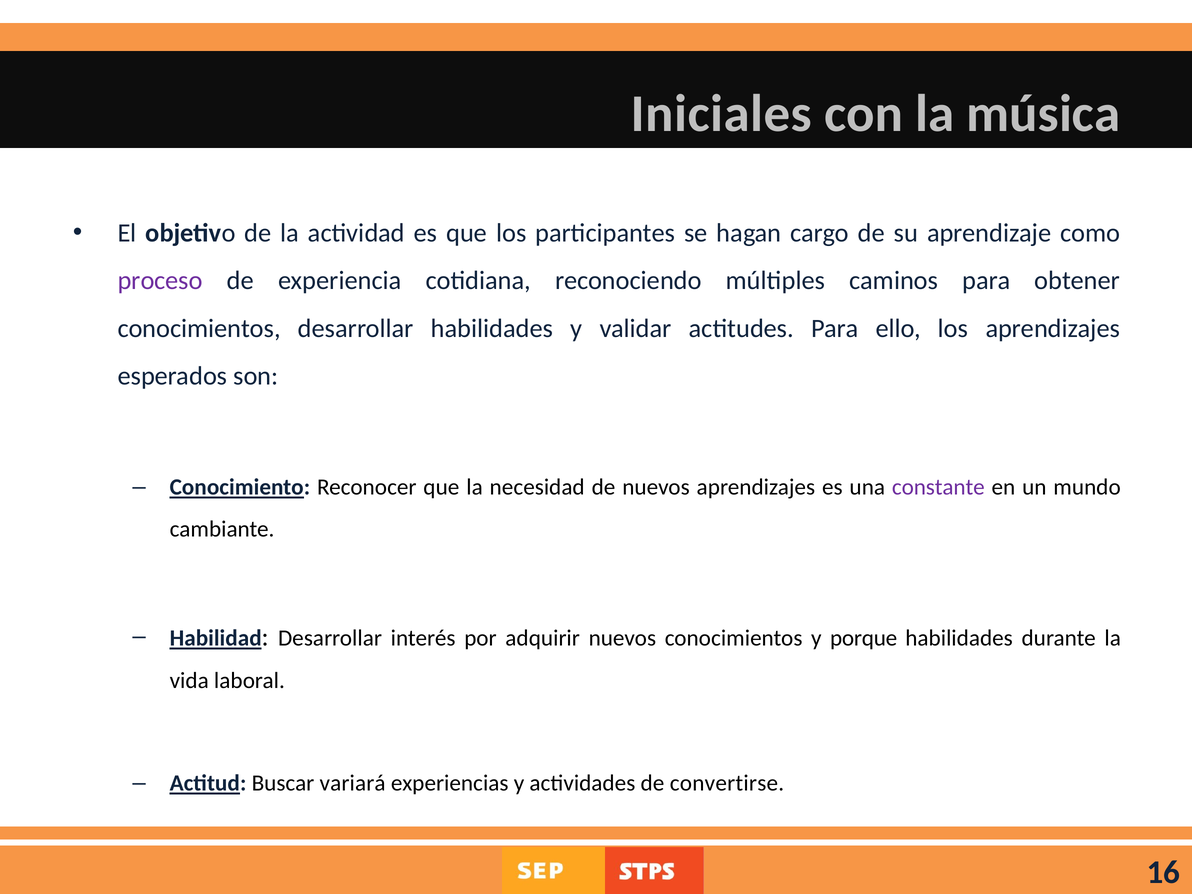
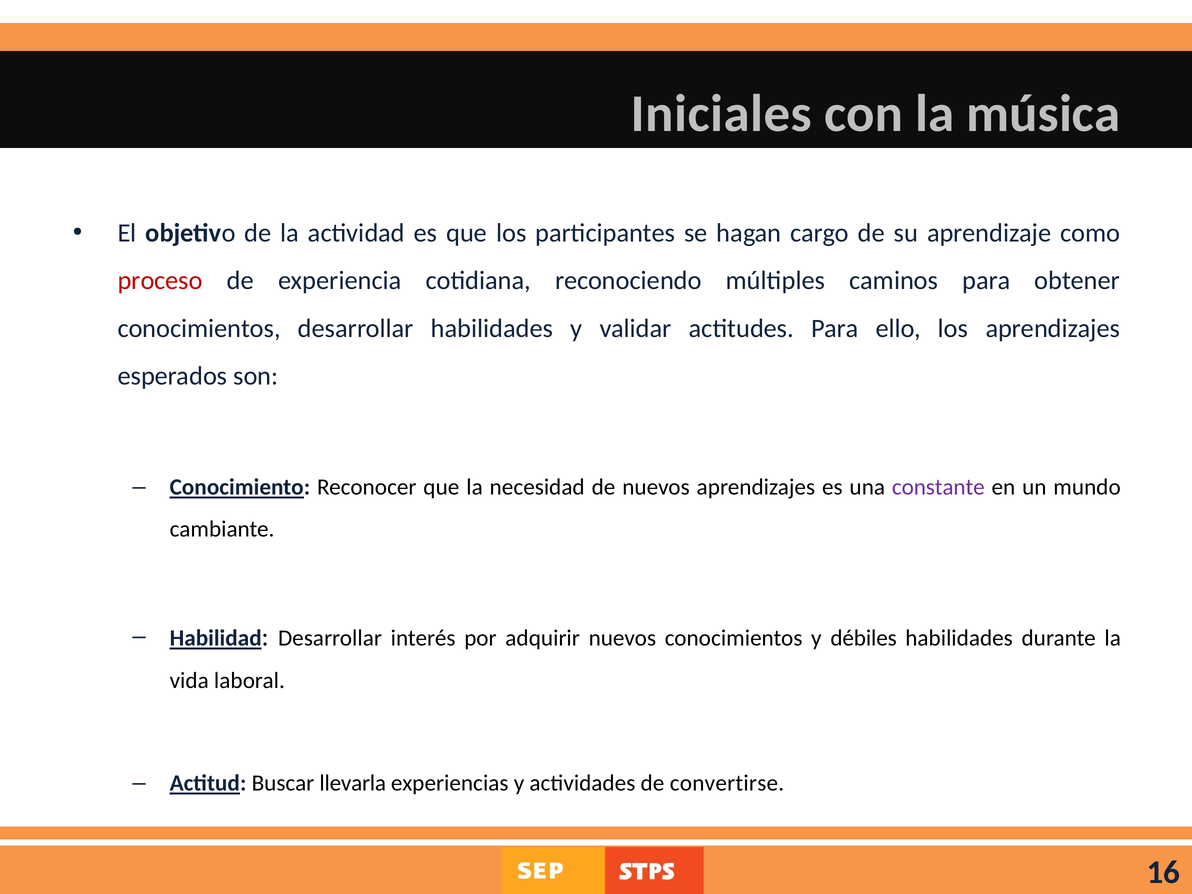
proceso colour: purple -> red (160, 281)
porque: porque -> débiles (864, 638)
variará: variará -> llevarla (353, 783)
